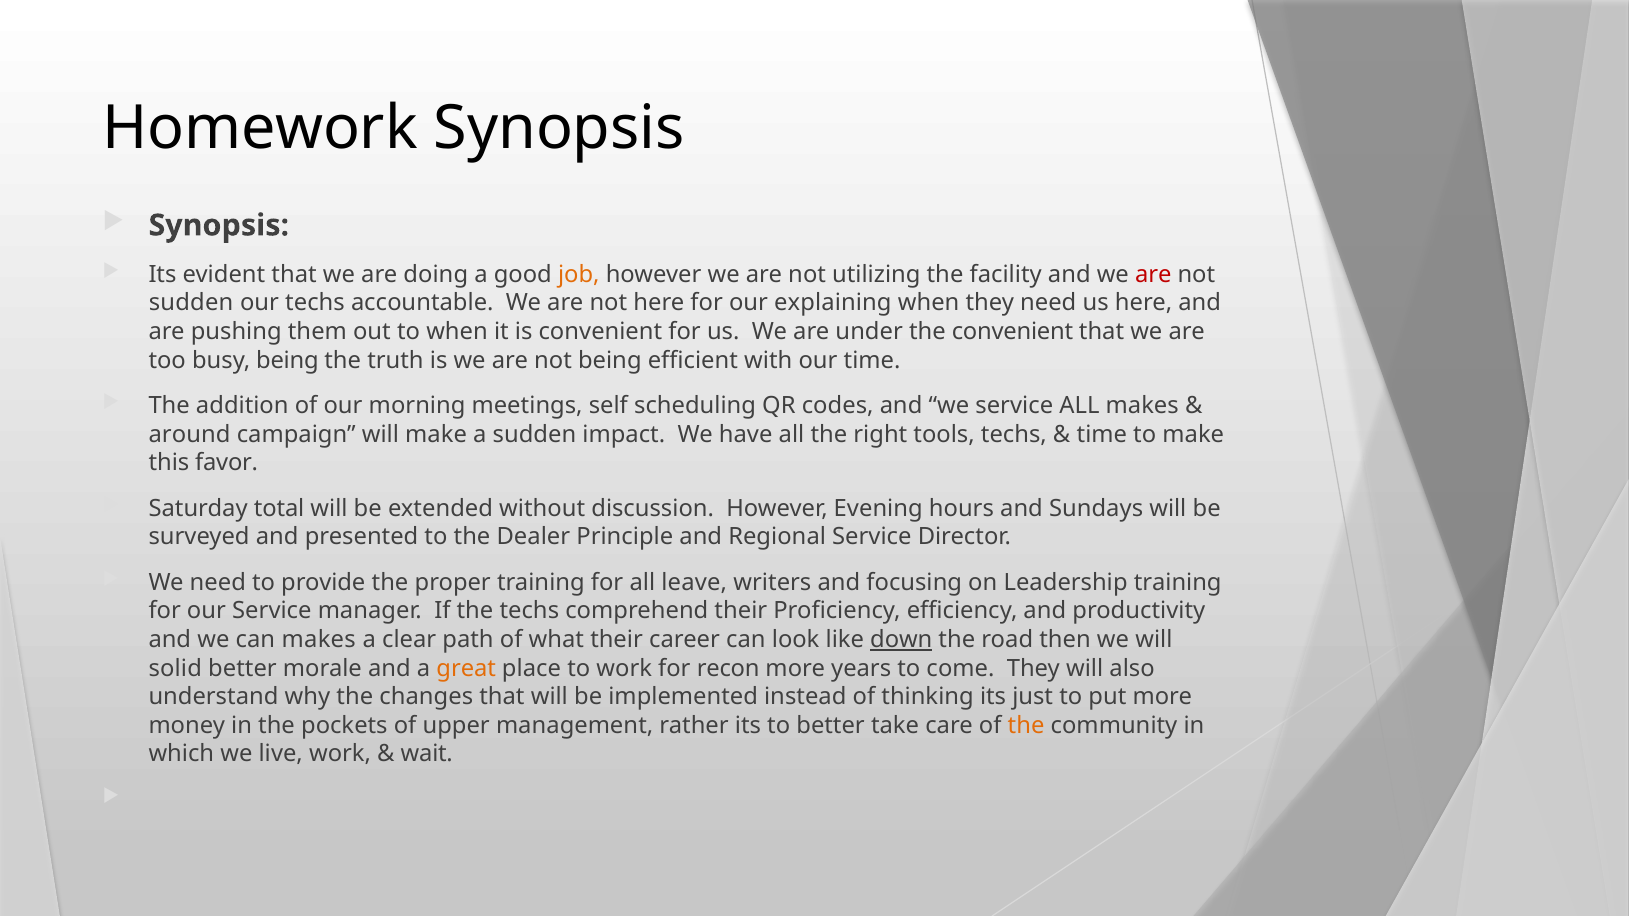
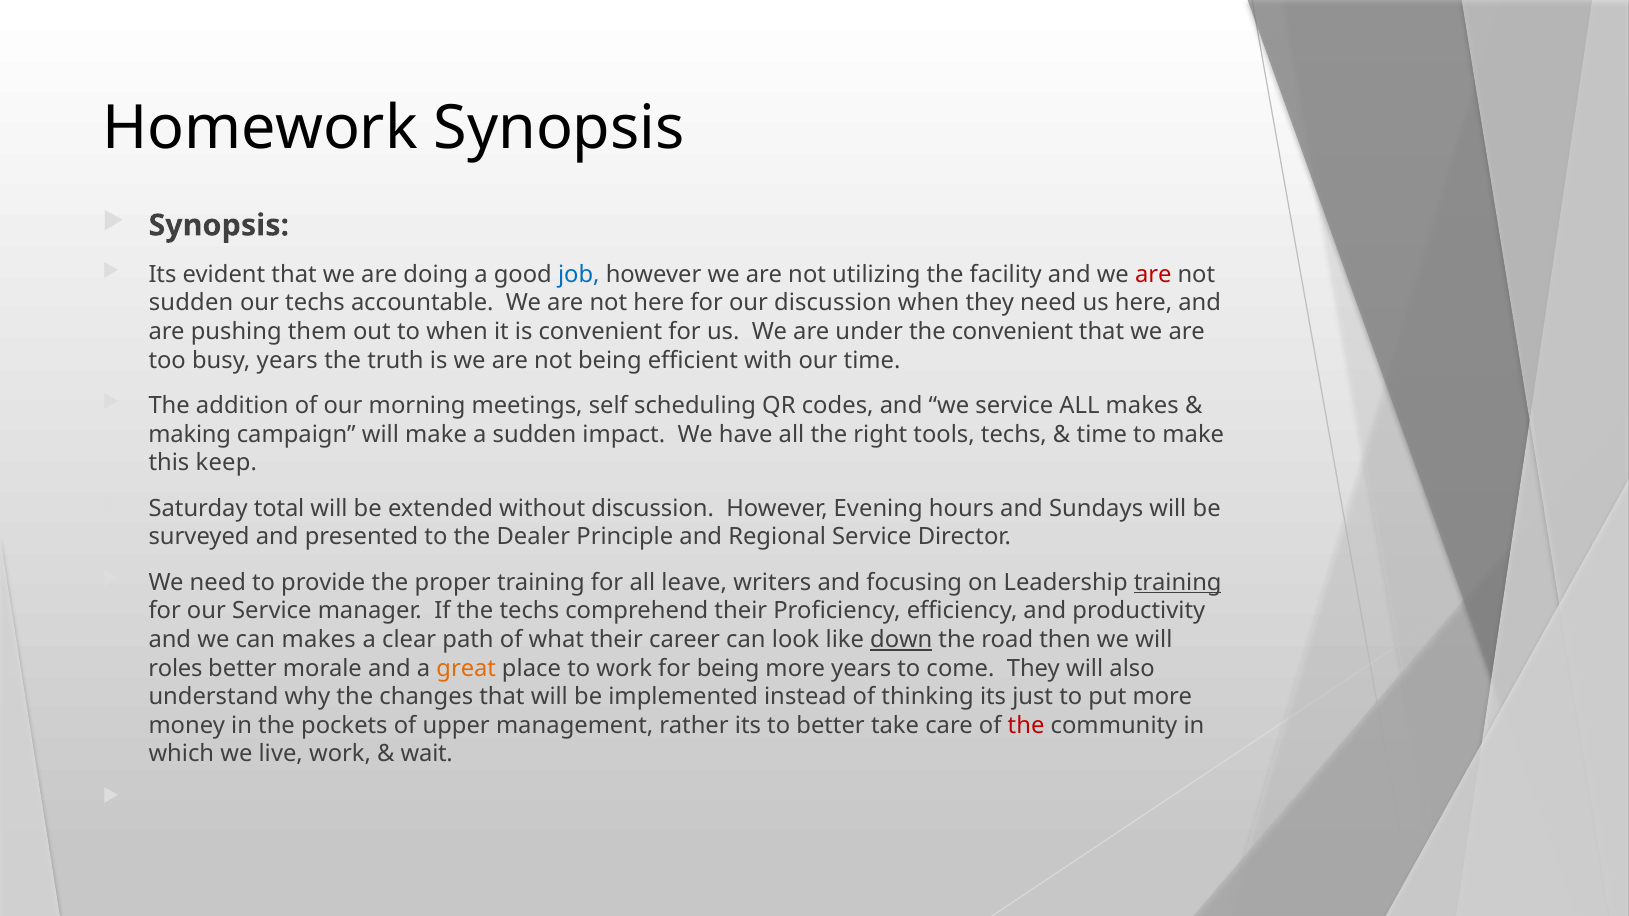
job colour: orange -> blue (579, 275)
our explaining: explaining -> discussion (833, 303)
busy being: being -> years (287, 360)
around: around -> making (190, 434)
favor: favor -> keep (226, 463)
training underline: none -> present (1178, 583)
solid: solid -> roles (175, 668)
for recon: recon -> being (728, 668)
the colour: orange -> red (1026, 726)
